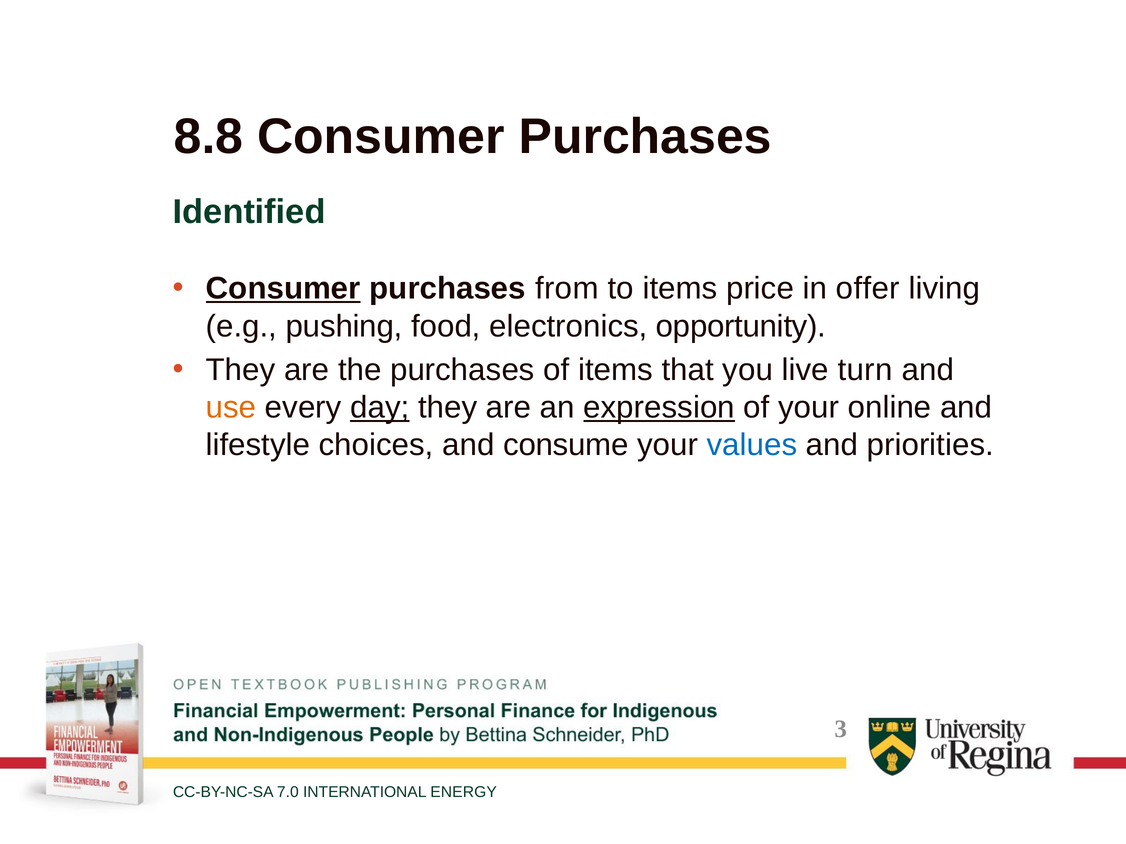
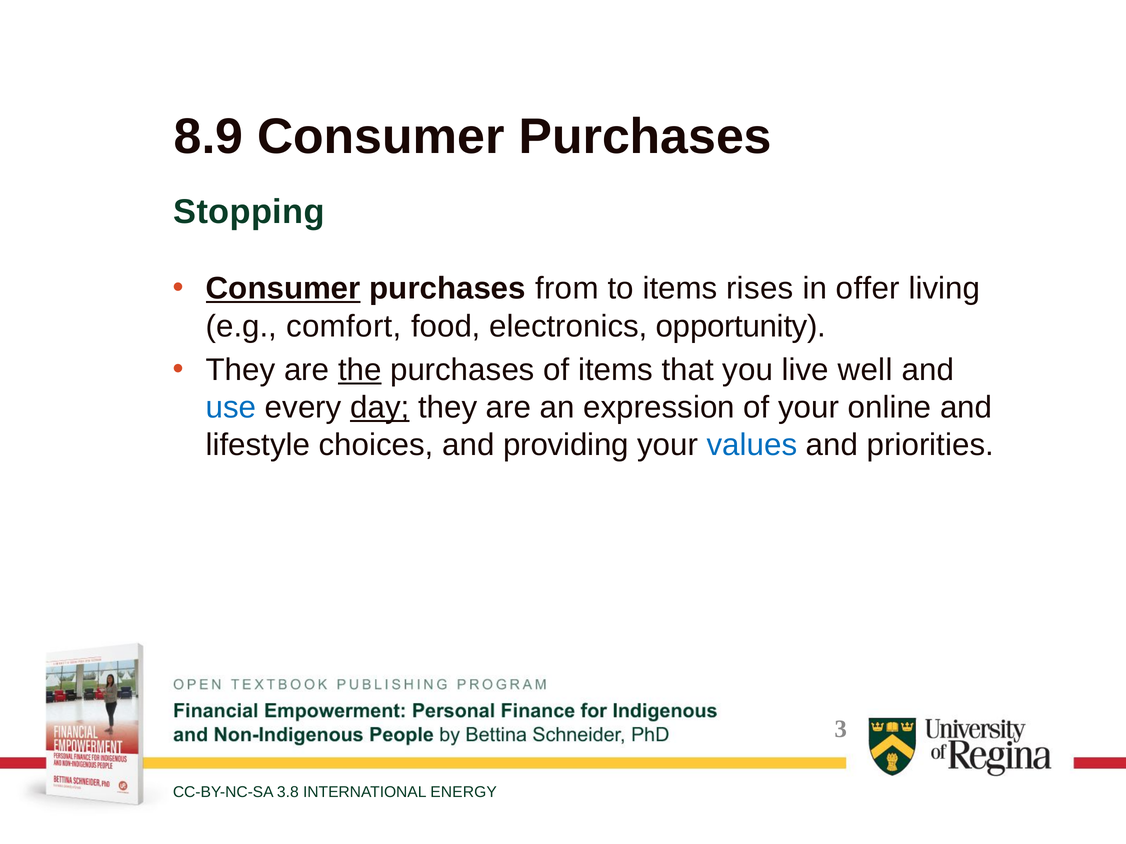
8.8: 8.8 -> 8.9 (209, 137)
Identified: Identified -> Stopping (249, 212)
price: price -> rises (760, 289)
pushing: pushing -> comfort (344, 326)
the underline: none -> present (360, 370)
turn: turn -> well (865, 370)
use colour: orange -> blue (231, 408)
expression underline: present -> none (659, 408)
consume: consume -> providing (566, 445)
7.0: 7.0 -> 3.8 (288, 793)
